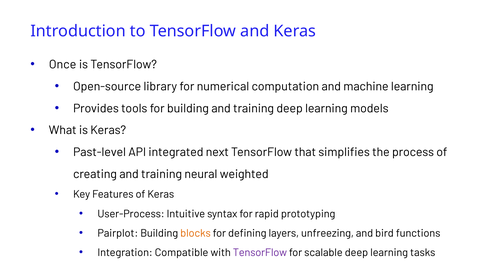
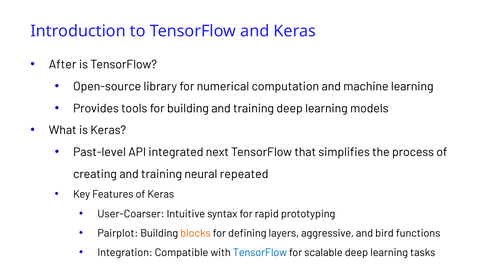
Once: Once -> After (63, 65)
weighted: weighted -> repeated (244, 174)
User-Process: User-Process -> User-Coarser (131, 214)
unfreezing: unfreezing -> aggressive (328, 233)
TensorFlow colour: purple -> blue (260, 253)
